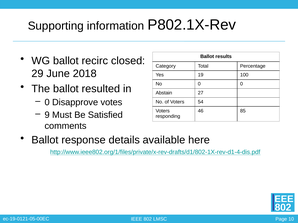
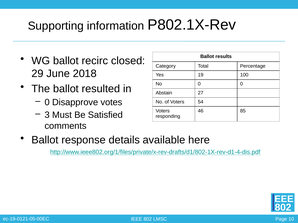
9: 9 -> 3 (47, 115)
